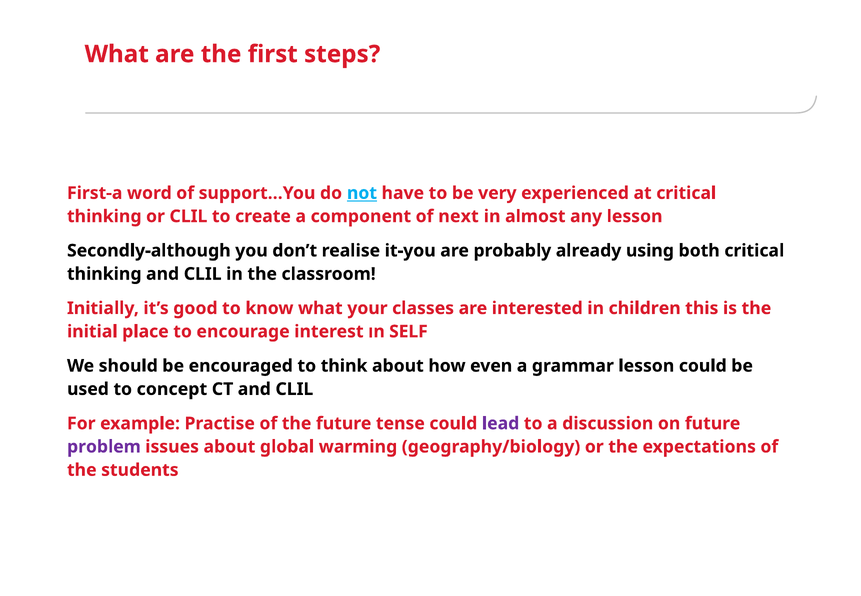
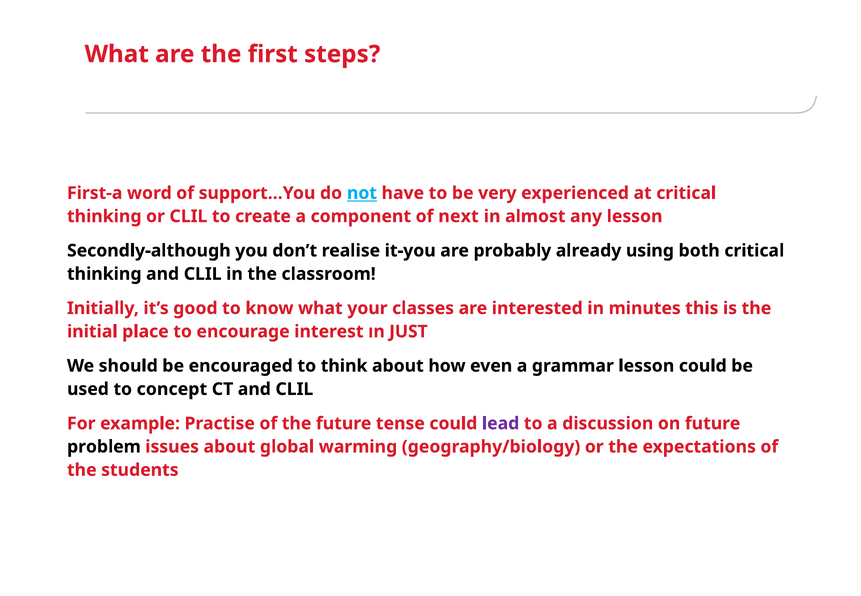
children: children -> minutes (645, 308)
SELF: SELF -> JUST (408, 332)
problem colour: purple -> black (104, 447)
